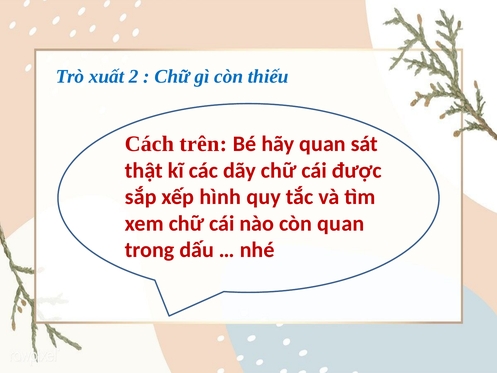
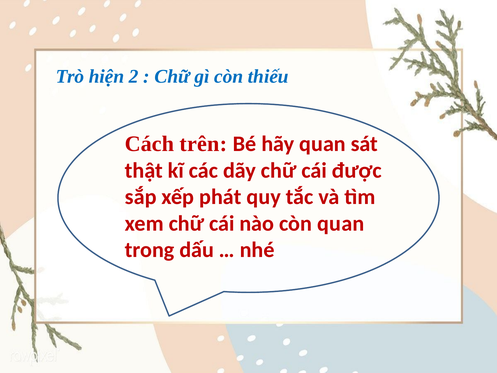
xuất: xuất -> hiện (107, 77)
hình: hình -> phát (220, 197)
